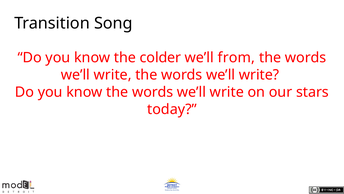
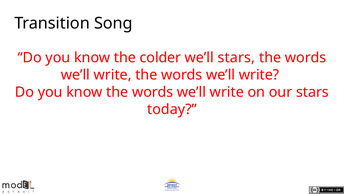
we’ll from: from -> stars (236, 58)
